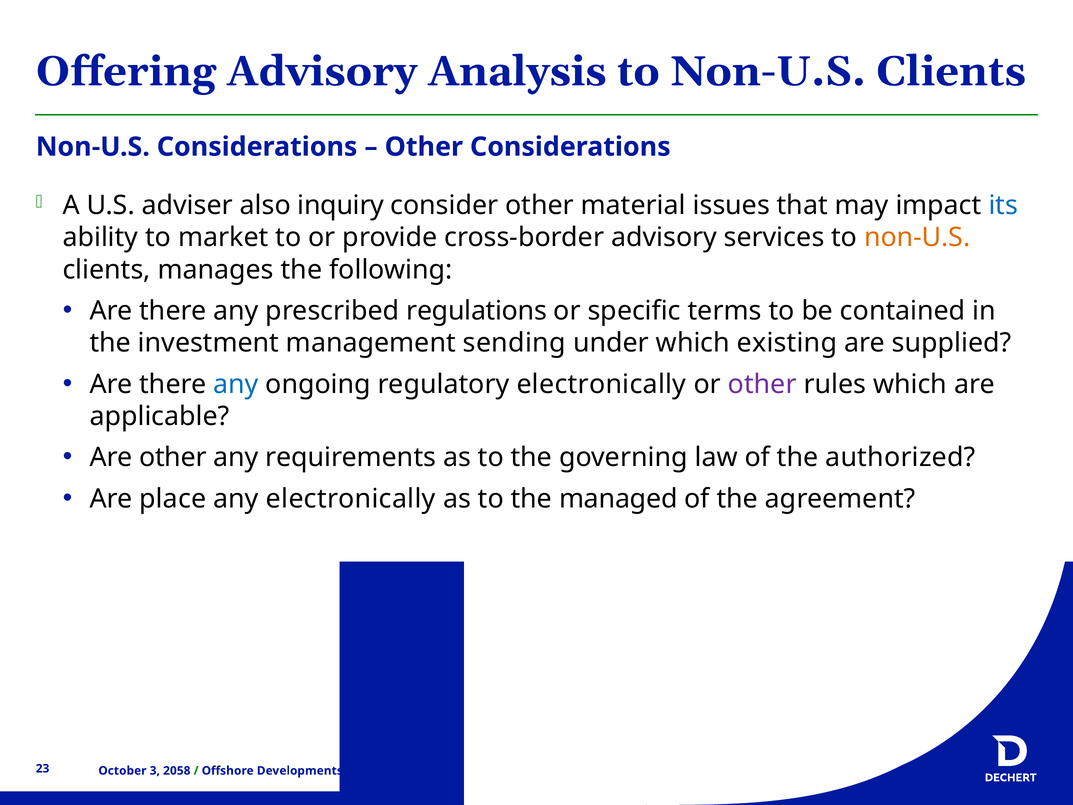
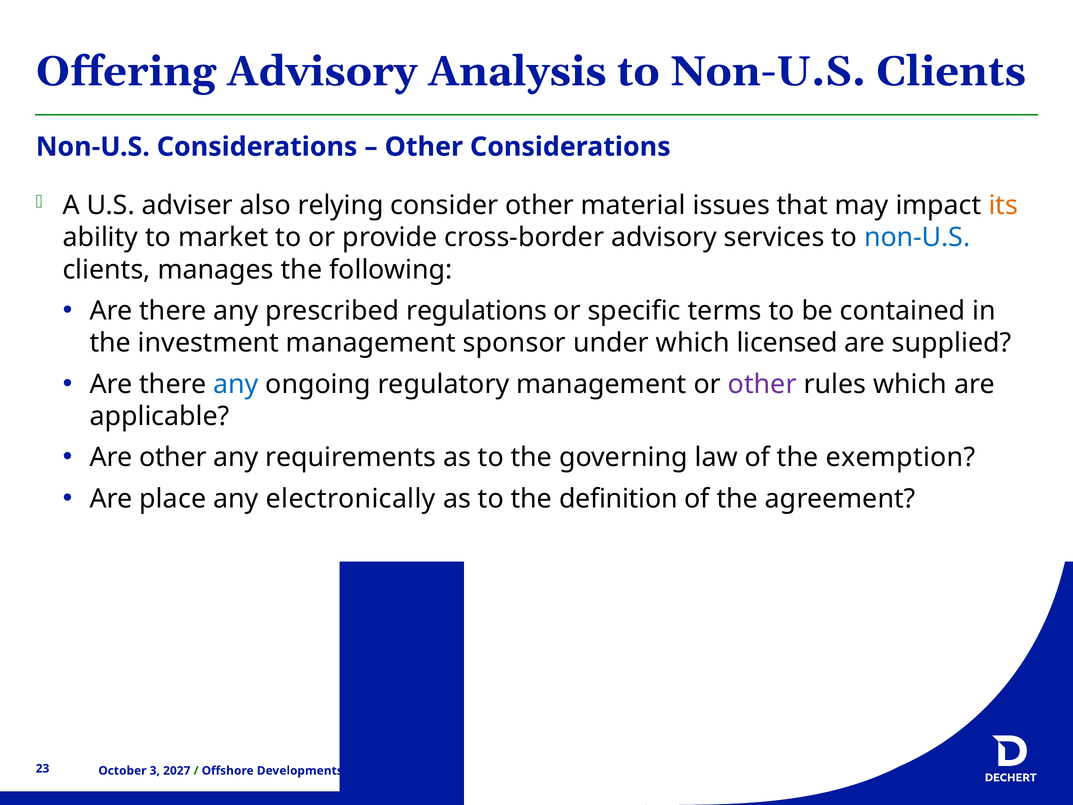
inquiry: inquiry -> relying (341, 205)
its colour: blue -> orange (1003, 205)
non-U.S colour: orange -> blue (917, 237)
sending: sending -> sponsor (514, 343)
existing: existing -> licensed (787, 343)
regulatory electronically: electronically -> management (601, 384)
authorized: authorized -> exemption (900, 457)
managed: managed -> definition (618, 499)
2058: 2058 -> 2027 (177, 770)
